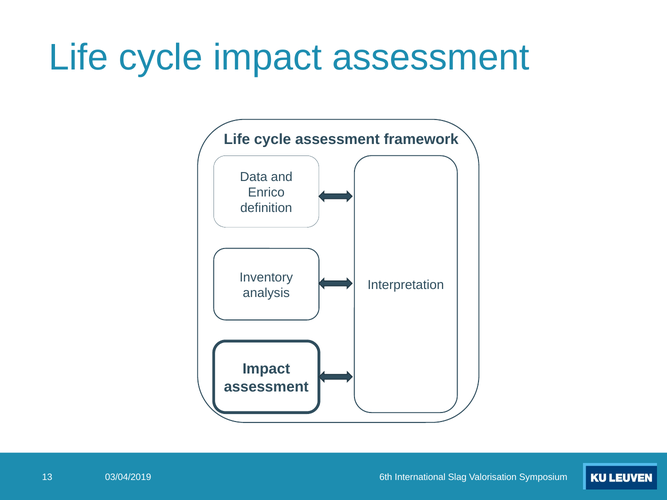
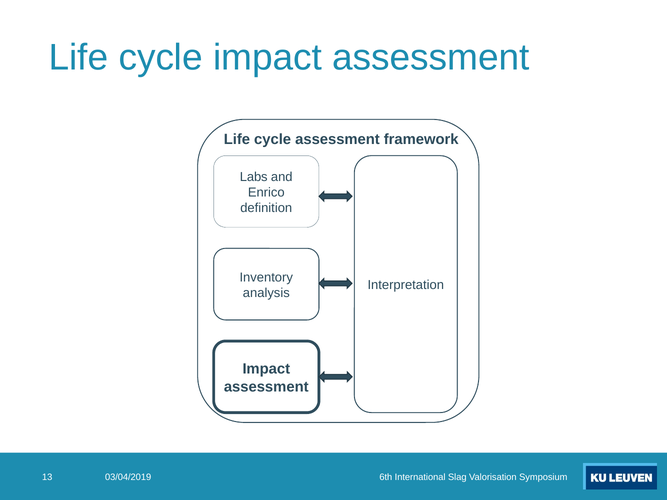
Data: Data -> Labs (254, 177)
